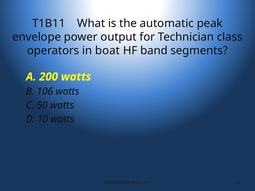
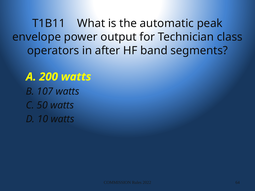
boat: boat -> after (108, 51)
106: 106 -> 107 (45, 91)
